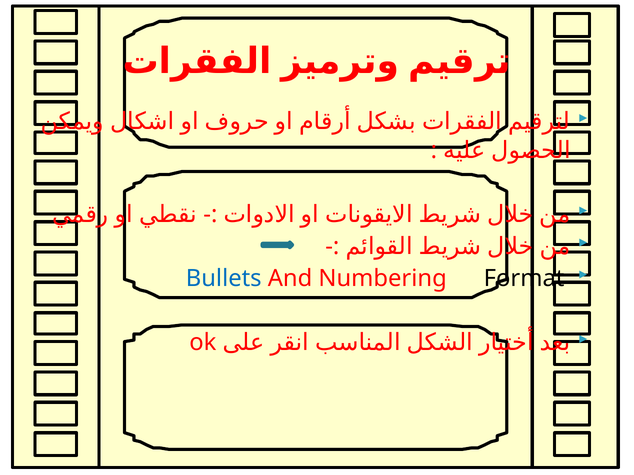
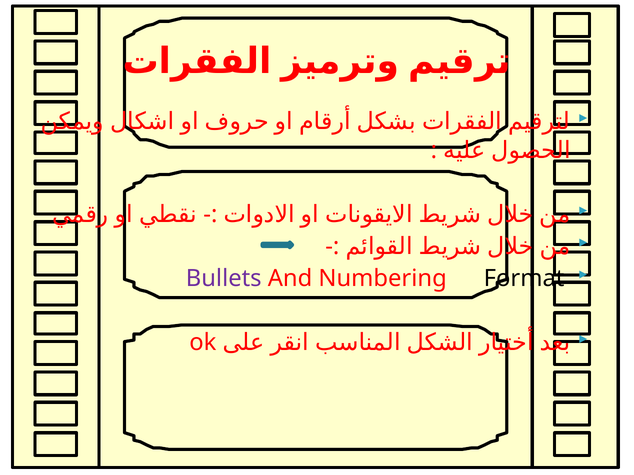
Bullets colour: blue -> purple (224, 279)
